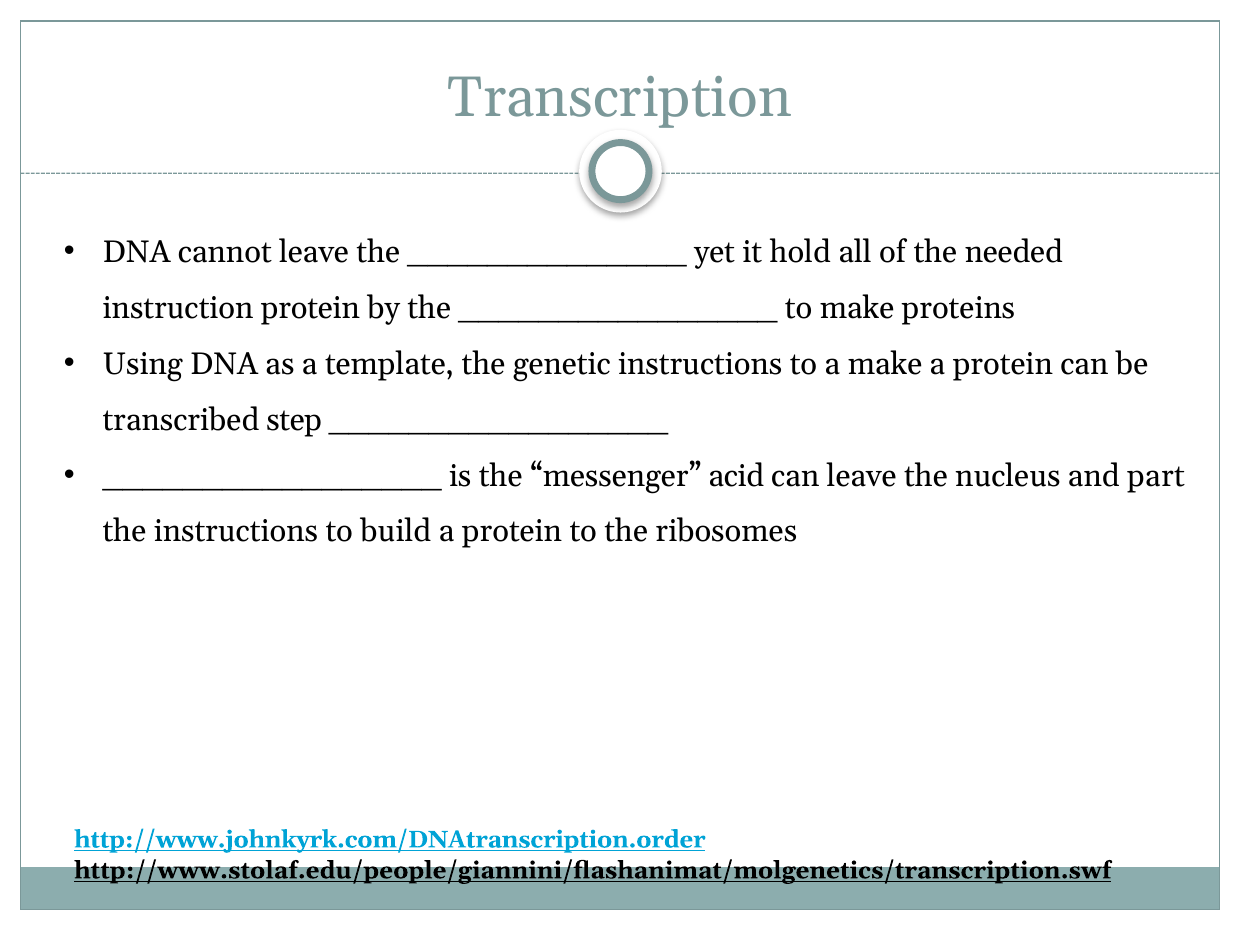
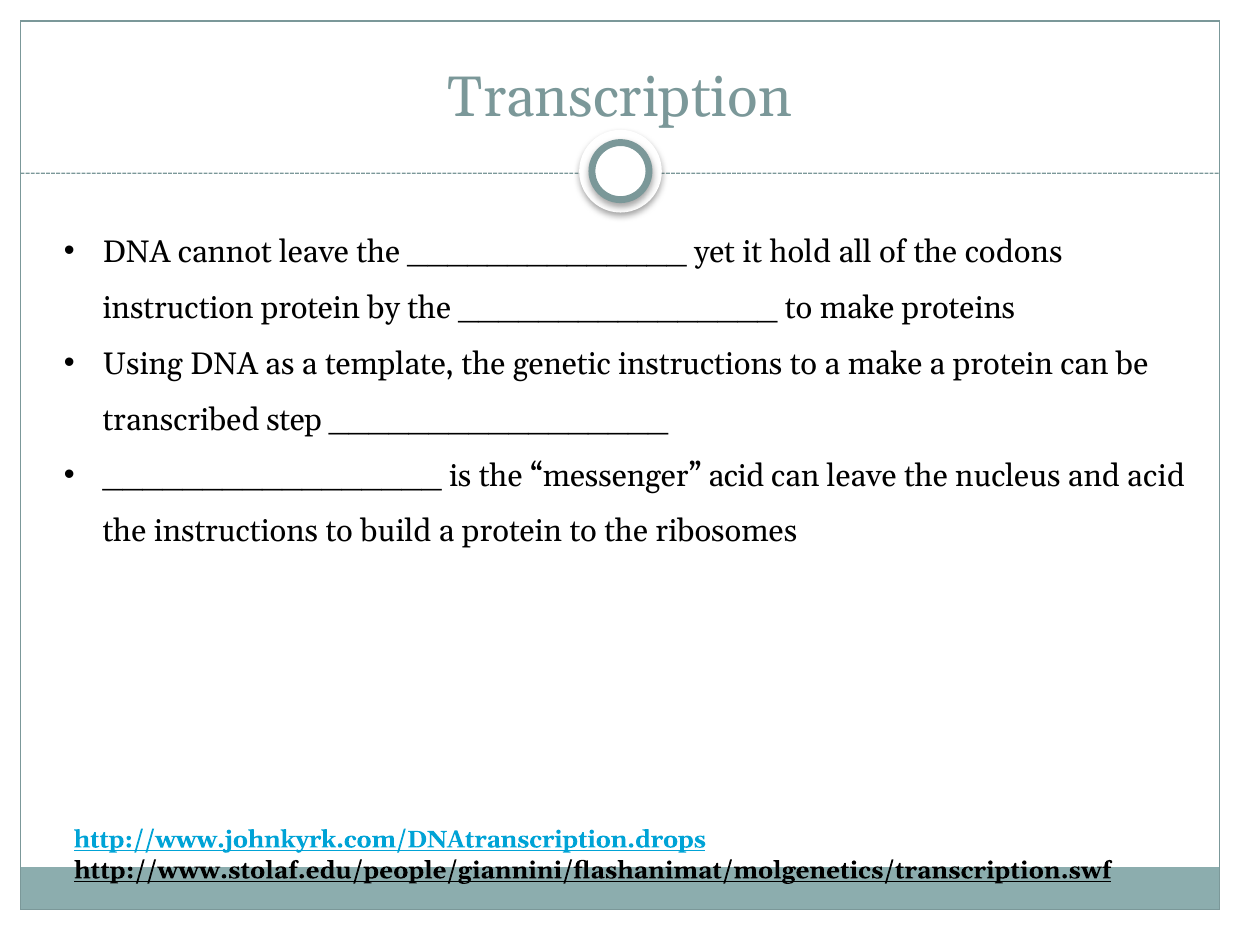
needed: needed -> codons (1014, 252)
and part: part -> acid (1156, 476)
http://www.johnkyrk.com/DNAtranscription.order: http://www.johnkyrk.com/DNAtranscription.order -> http://www.johnkyrk.com/DNAtranscription.drops (390, 839)
